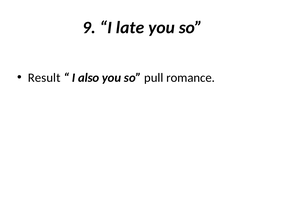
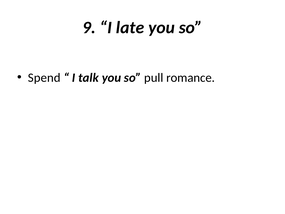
Result: Result -> Spend (44, 78)
also: also -> talk (89, 78)
